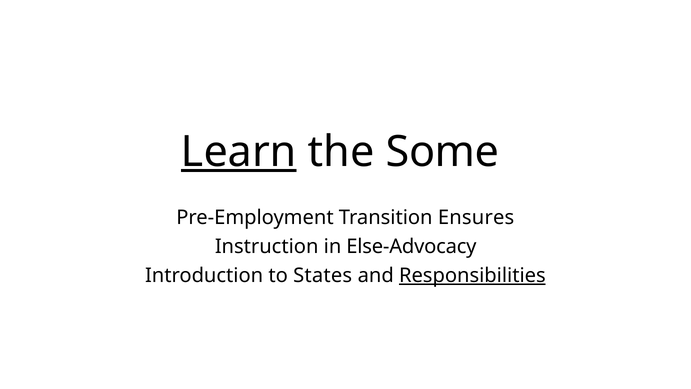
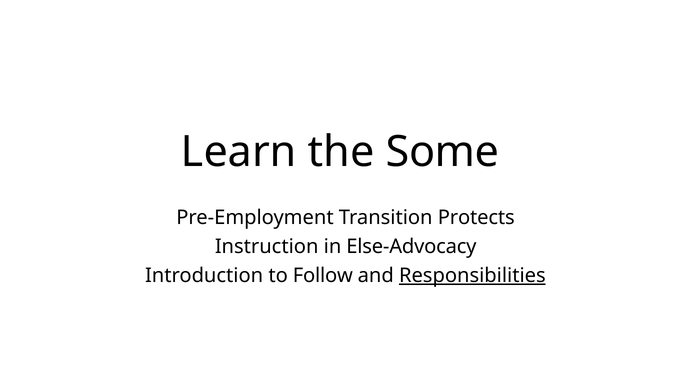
Learn underline: present -> none (239, 152)
Ensures: Ensures -> Protects (476, 217)
States: States -> Follow (323, 275)
